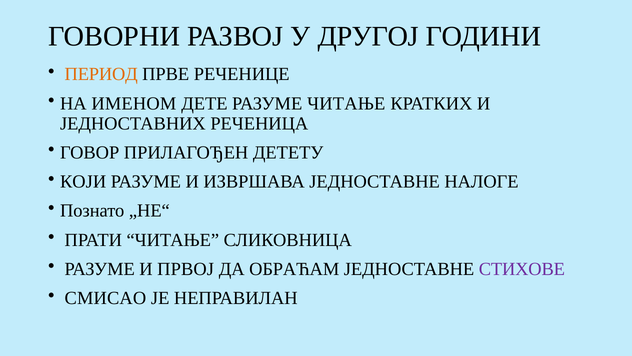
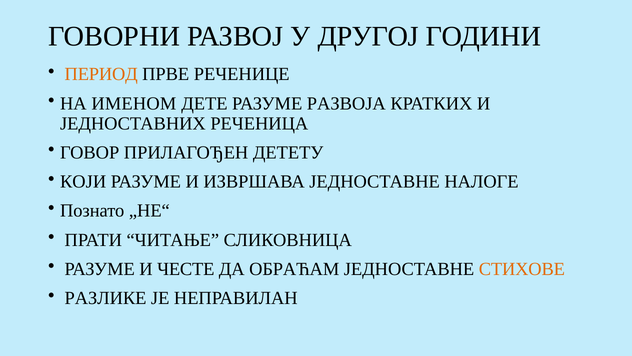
РАЗУМЕ ЧИТАЊЕ: ЧИТАЊЕ -> РАЗВОЈА (346, 103)
ПРВОЈ: ПРВОЈ -> ЧЕСТЕ (186, 269)
СТИХОВЕ colour: purple -> orange (522, 269)
СМИСАО: СМИСАО -> РАЗЛИКЕ (106, 298)
